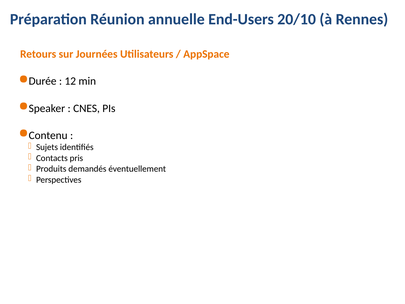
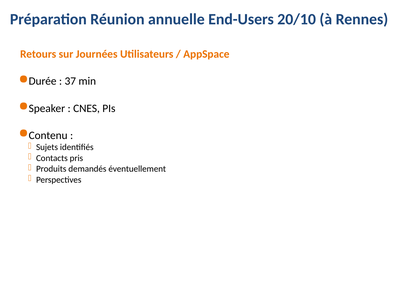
12: 12 -> 37 (70, 81)
